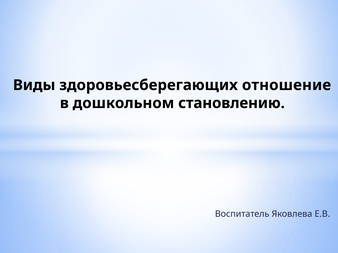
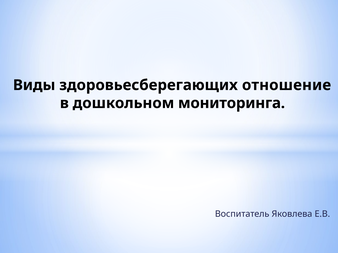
становлению: становлению -> мониторинга (232, 103)
